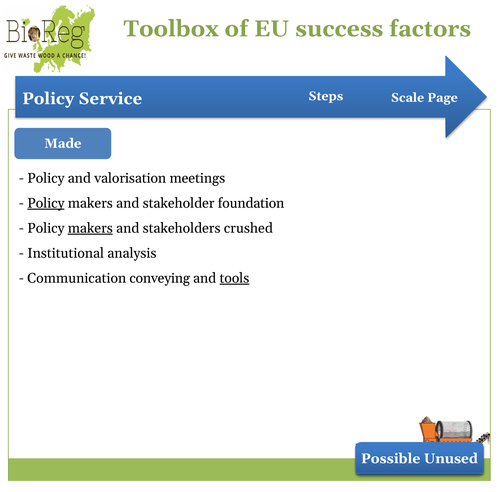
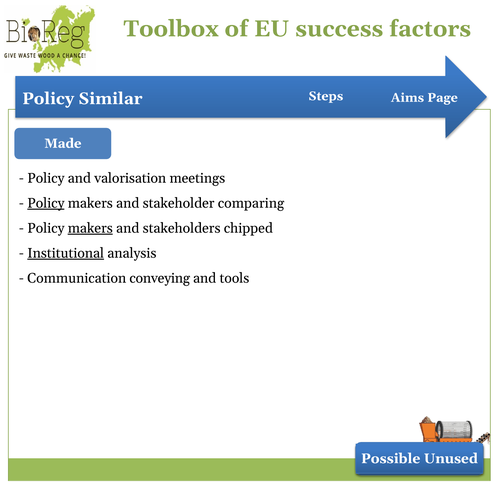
Service: Service -> Similar (110, 98)
Scale: Scale -> Aims (407, 97)
foundation: foundation -> comparing (251, 203)
crushed: crushed -> chipped (248, 228)
Institutional underline: none -> present (66, 253)
tools underline: present -> none (234, 278)
